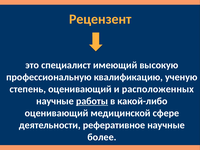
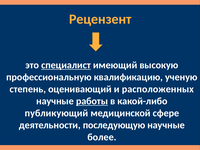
специалист underline: none -> present (66, 65)
оценивающий: оценивающий -> публикующий (56, 113)
реферативное: реферативное -> последующую (114, 125)
